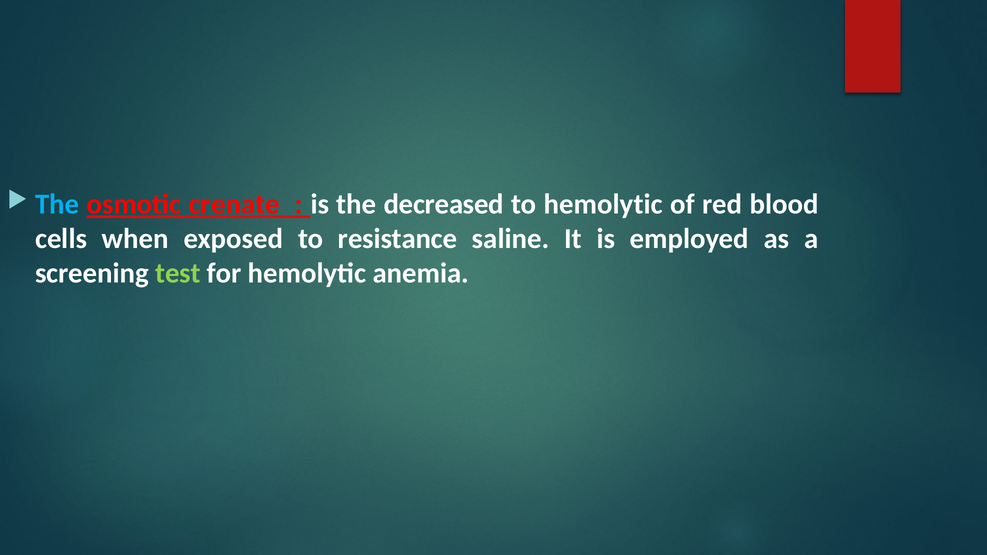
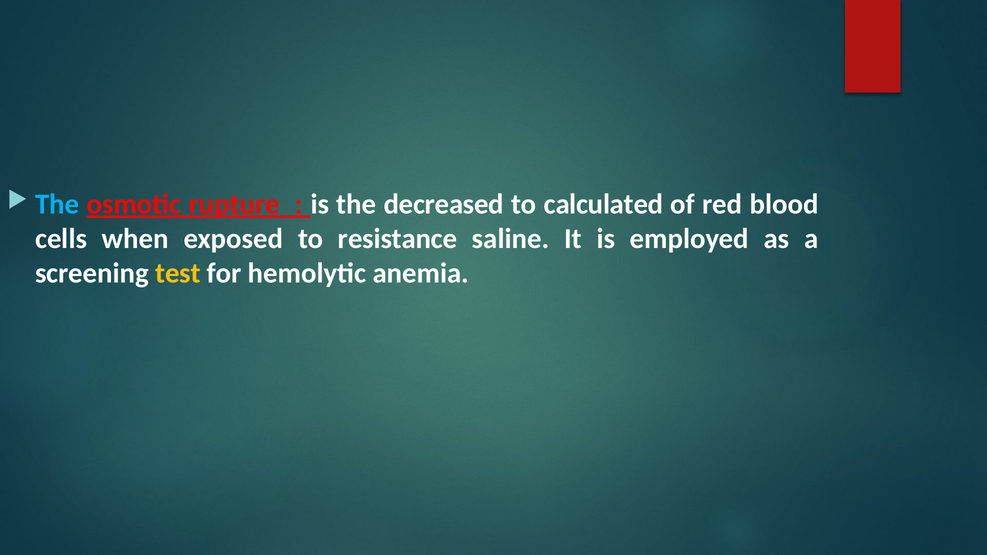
crenate: crenate -> rupture (234, 204)
to hemolytic: hemolytic -> calculated (603, 204)
test colour: light green -> yellow (178, 273)
